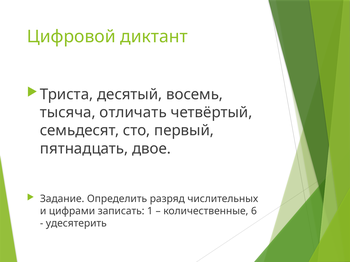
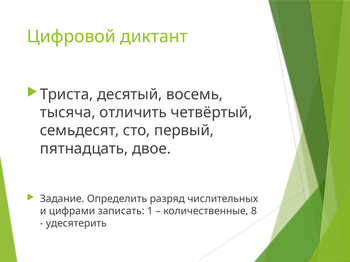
отличать: отличать -> отличить (133, 113)
6: 6 -> 8 (254, 212)
